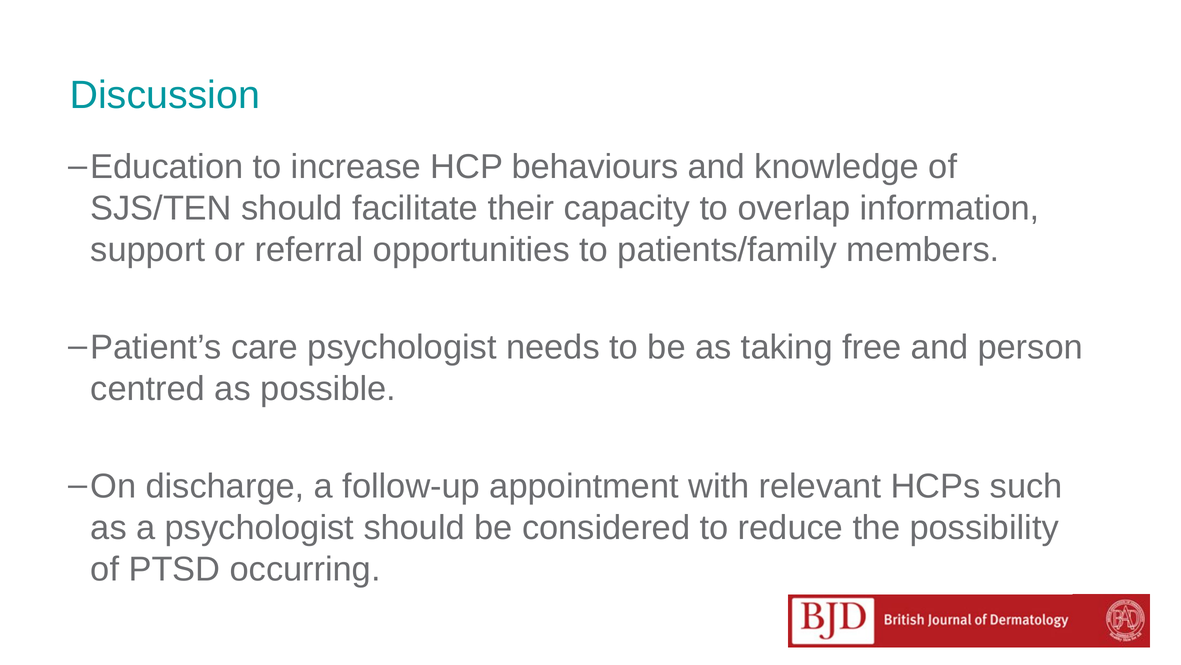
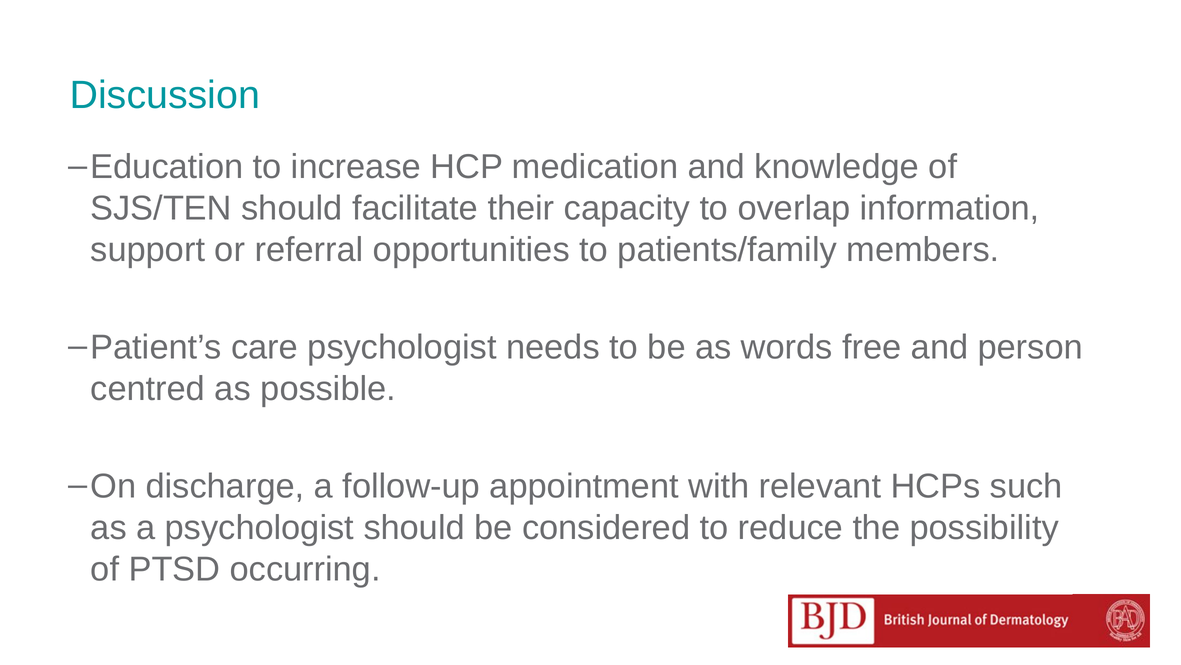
behaviours: behaviours -> medication (595, 167)
taking: taking -> words (787, 347)
